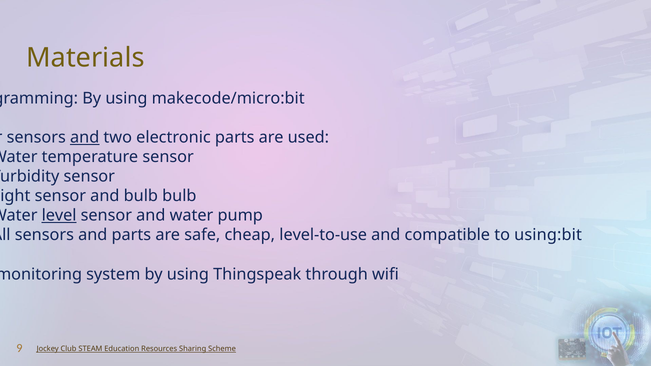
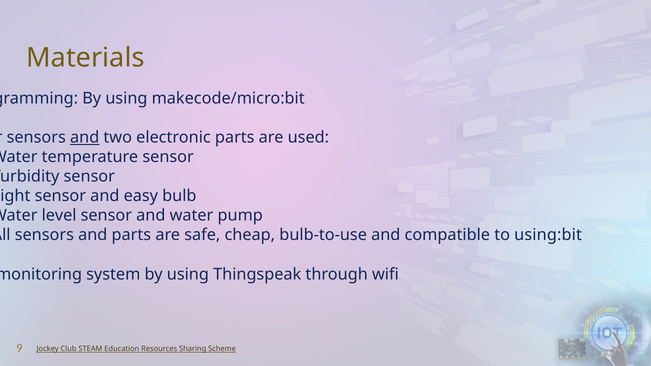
and bulb: bulb -> easy (141, 196)
level underline: present -> none (59, 216)
level-to-use: level-to-use -> bulb-to-use (323, 235)
